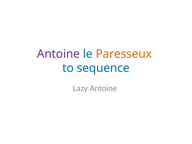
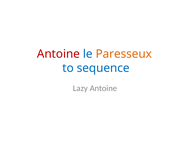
Antoine colour: purple -> red (58, 54)
